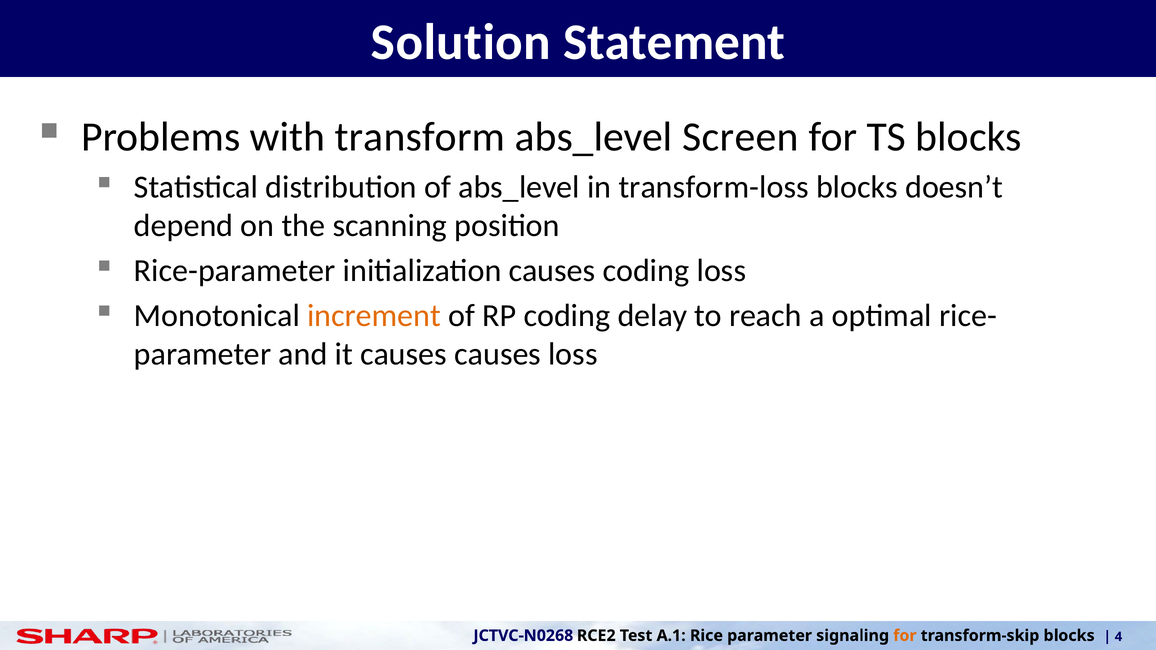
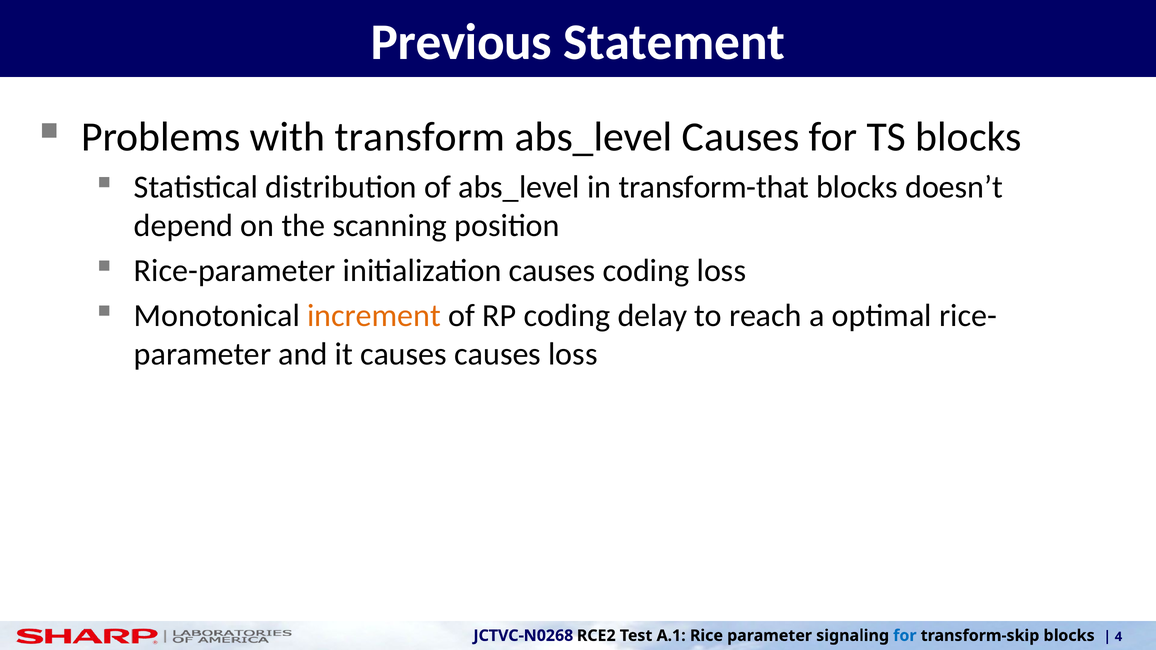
Solution: Solution -> Previous (461, 42)
abs_level Screen: Screen -> Causes (741, 137)
transform-loss: transform-loss -> transform-that (714, 187)
for colour: orange -> blue (905, 636)
